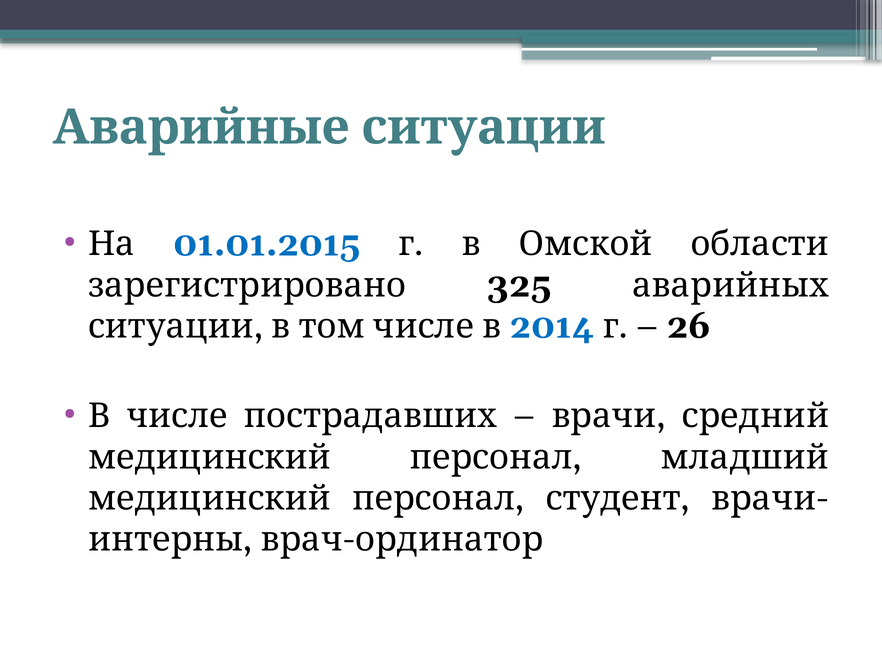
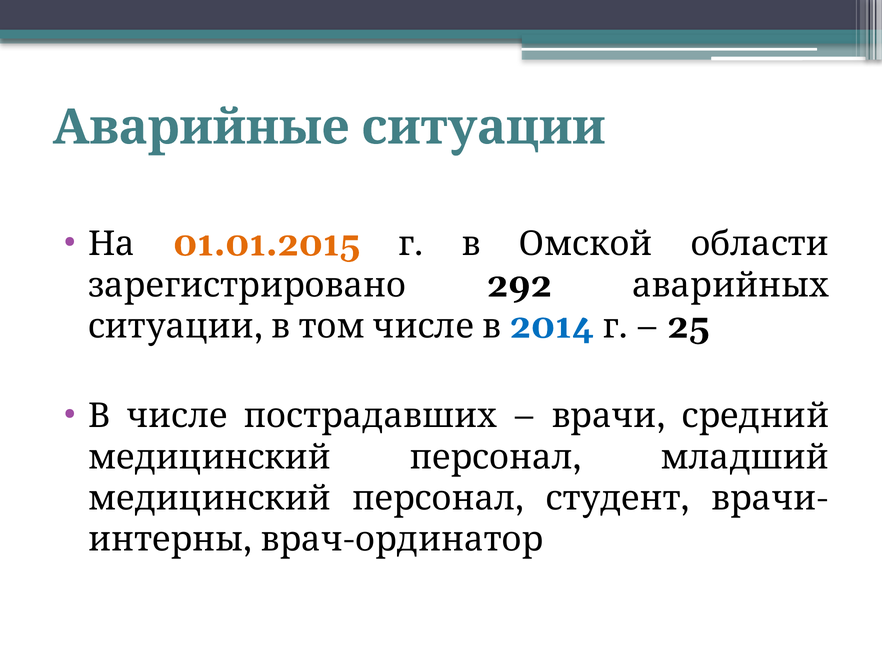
01.01.2015 colour: blue -> orange (267, 244)
325: 325 -> 292 (519, 285)
26: 26 -> 25 (688, 327)
